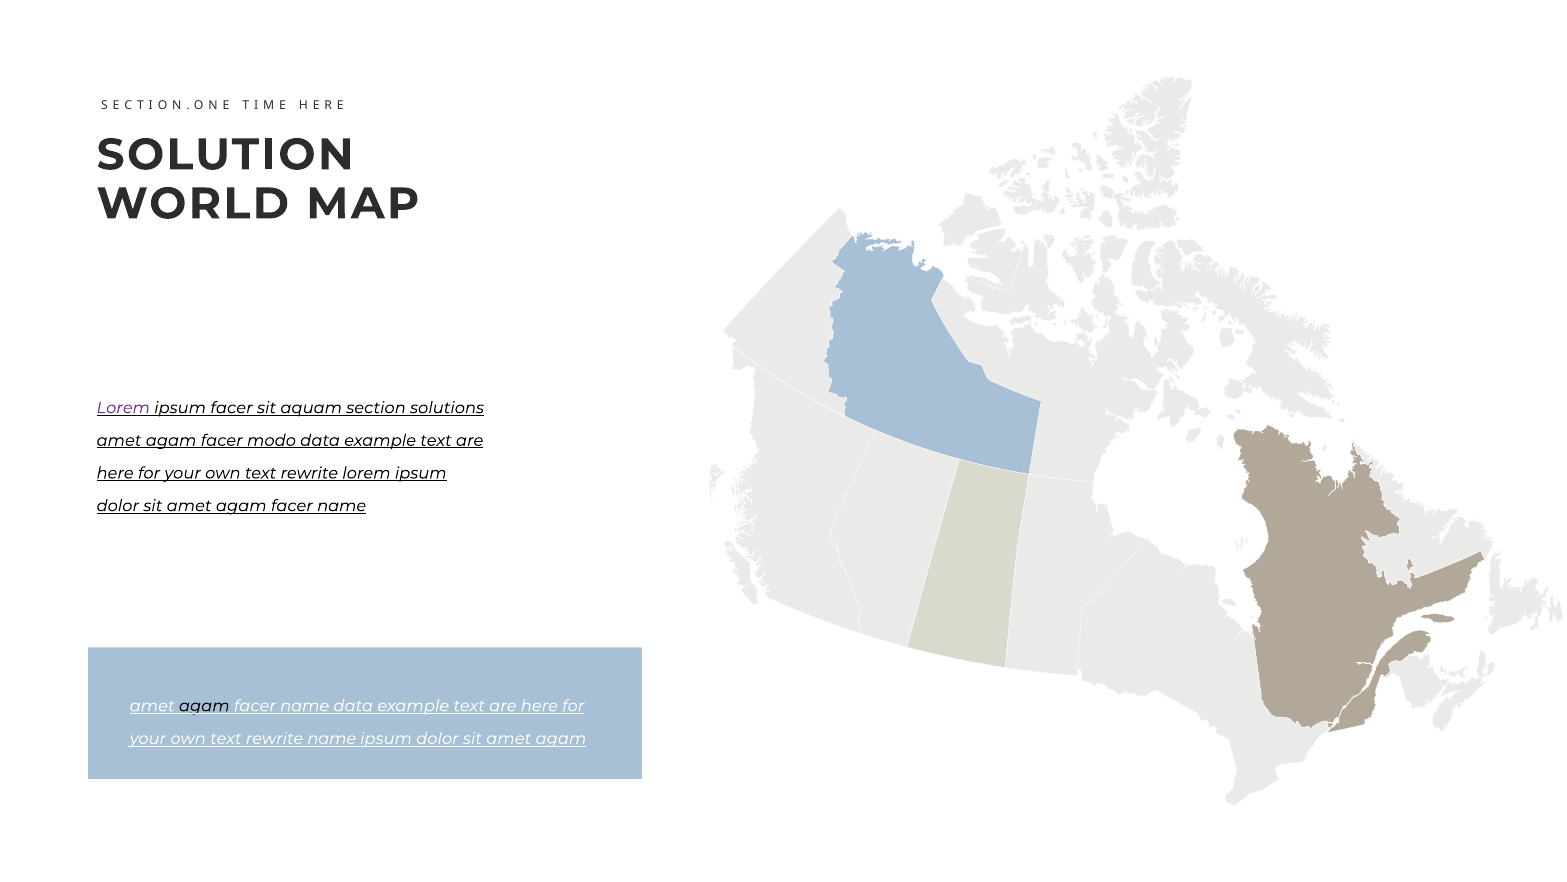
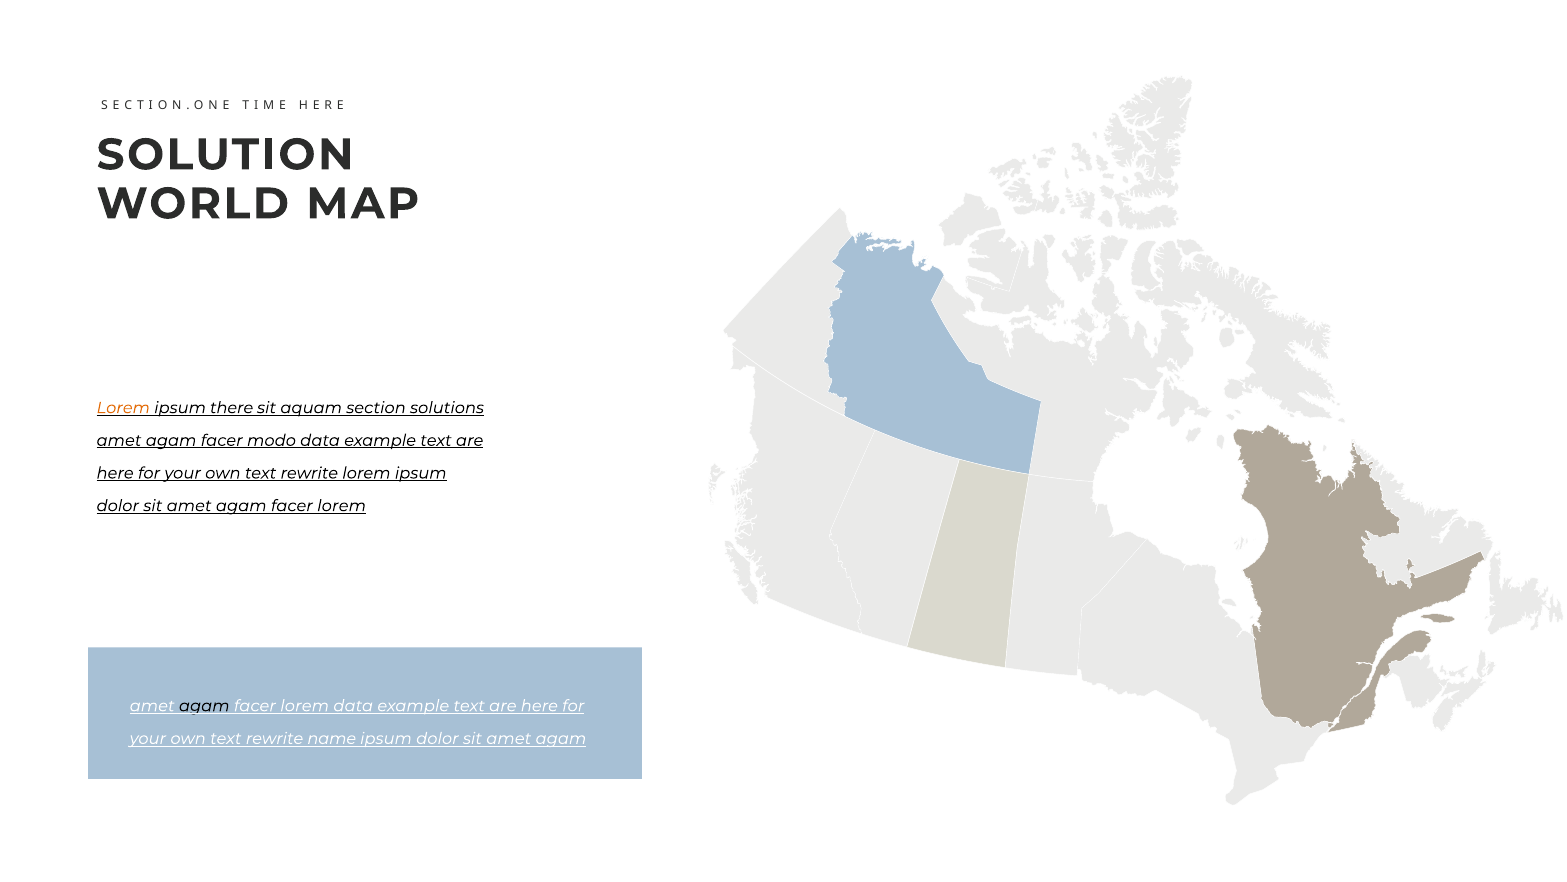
Lorem colour: purple -> orange (123, 408)
ipsum facer: facer -> there (232, 408)
name: name -> lorem (342, 506)
name: name -> lorem (305, 706)
